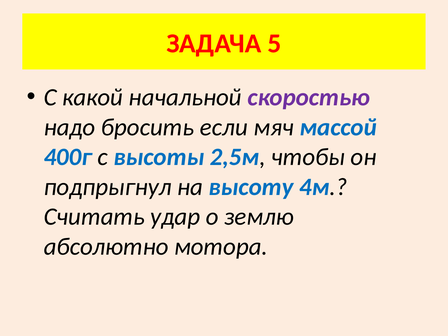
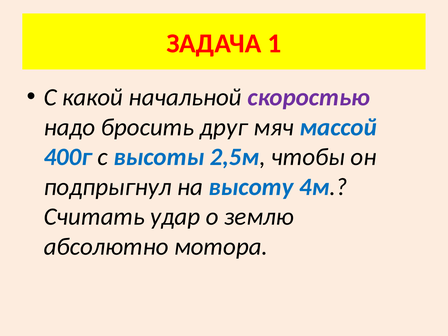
5: 5 -> 1 (275, 43)
если: если -> друг (224, 127)
